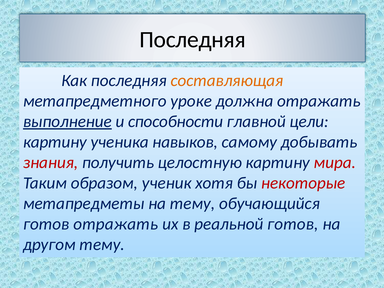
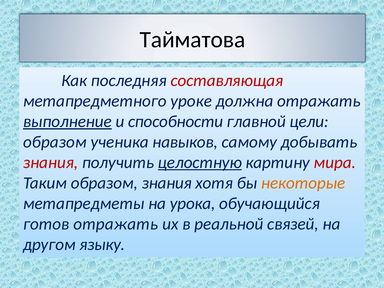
Последняя: Последняя -> Тайматова (192, 40)
составляющая colour: orange -> red (227, 81)
картину: картину -> образом (55, 142)
целостную underline: none -> present (200, 162)
образом ученик: ученик -> знания (167, 183)
некоторые colour: red -> orange (303, 183)
на тему: тему -> урока (193, 203)
реальной готов: готов -> связей (293, 224)
другом тему: тему -> языку (102, 244)
